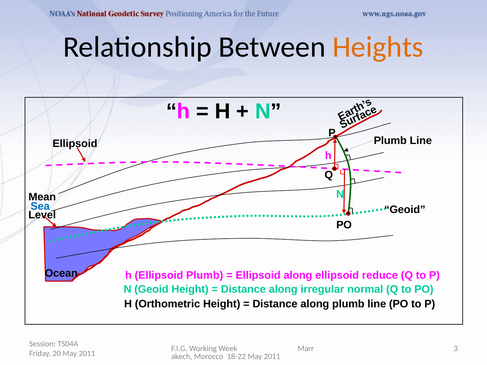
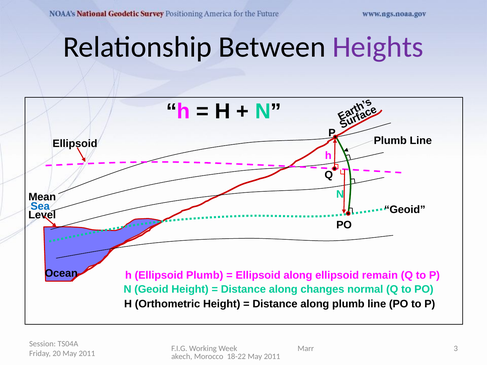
Heights colour: orange -> purple (378, 47)
reduce: reduce -> remain (380, 275)
irregular: irregular -> changes (322, 289)
